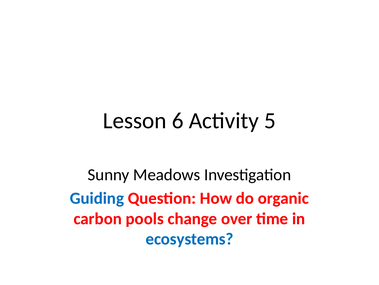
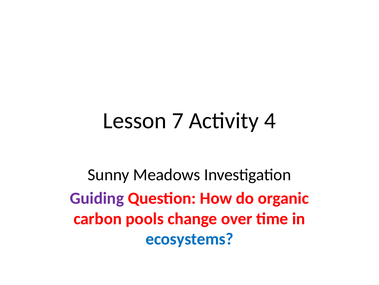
6: 6 -> 7 (178, 120)
5: 5 -> 4 (270, 120)
Guiding colour: blue -> purple (97, 198)
